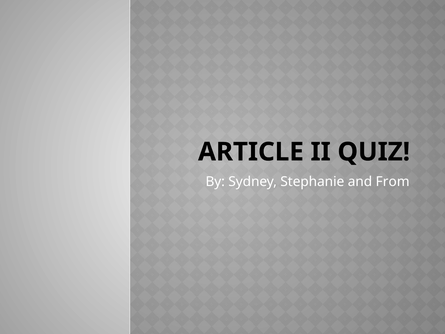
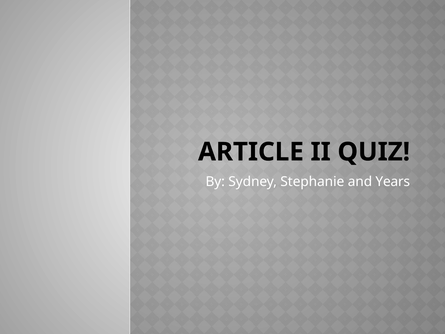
From: From -> Years (393, 181)
